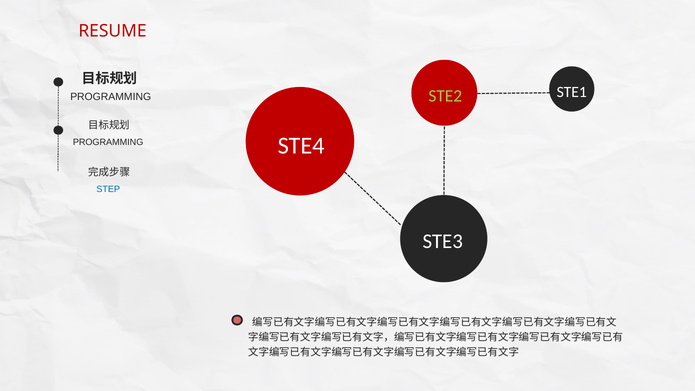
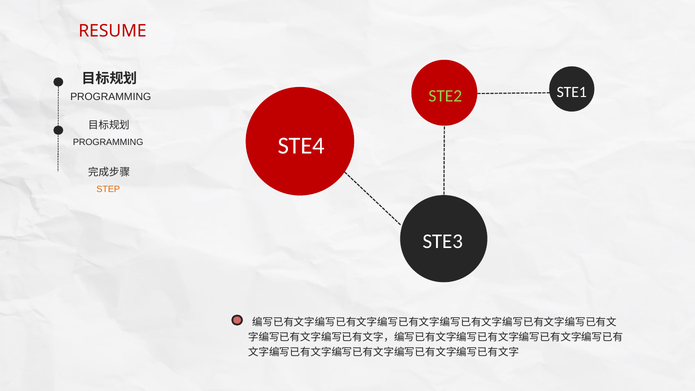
STEP colour: blue -> orange (108, 189)
